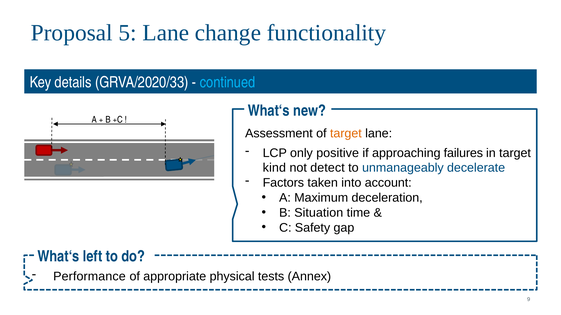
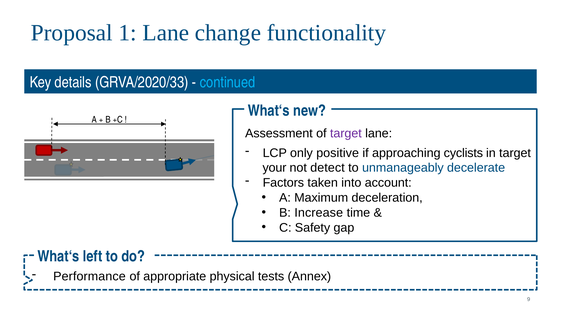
5: 5 -> 1 (128, 33)
target colour: orange -> purple (346, 134)
failures: failures -> cyclists (463, 153)
kind: kind -> your (274, 168)
Situation: Situation -> Increase (319, 213)
